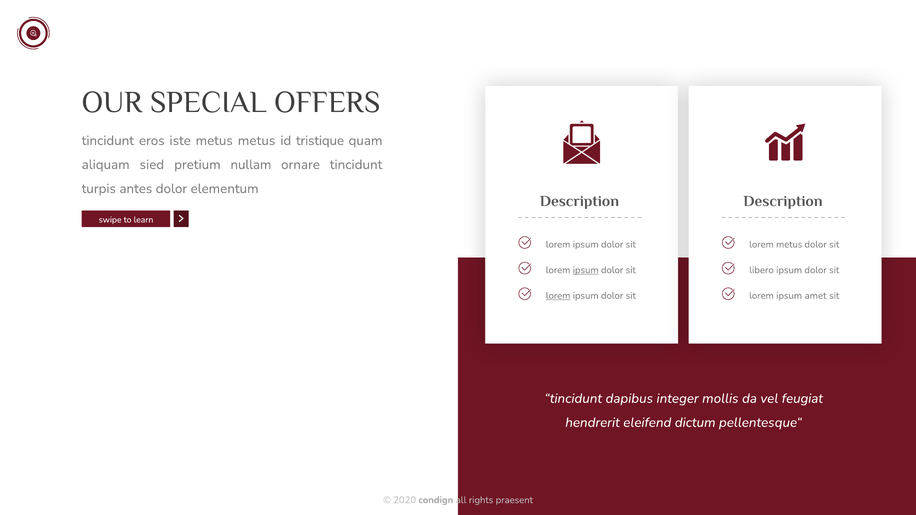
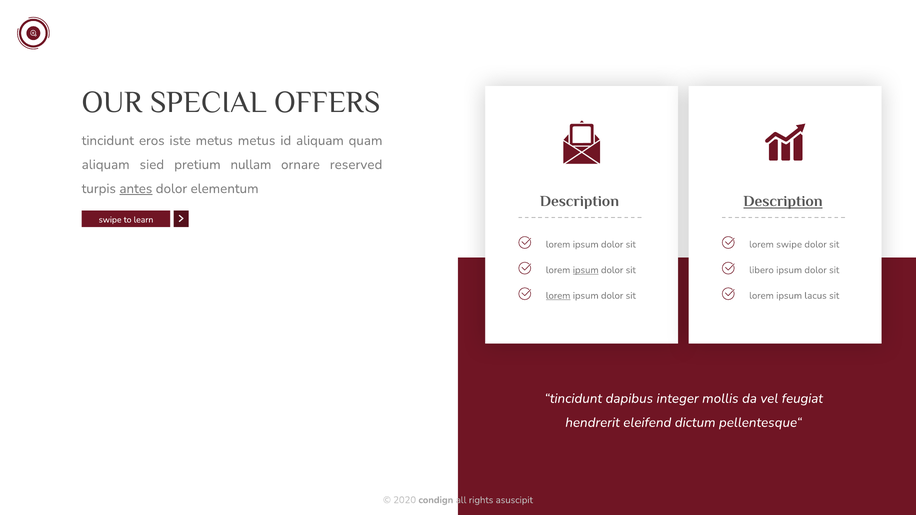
id tristique: tristique -> aliquam (320, 141)
ornare tincidunt: tincidunt -> reserved (356, 165)
antes underline: none -> present (136, 189)
Description underline: none -> present (783, 201)
lorem metus: metus -> swipe (789, 244)
amet: amet -> lacus (816, 296)
praesent: praesent -> asuscipit (514, 500)
